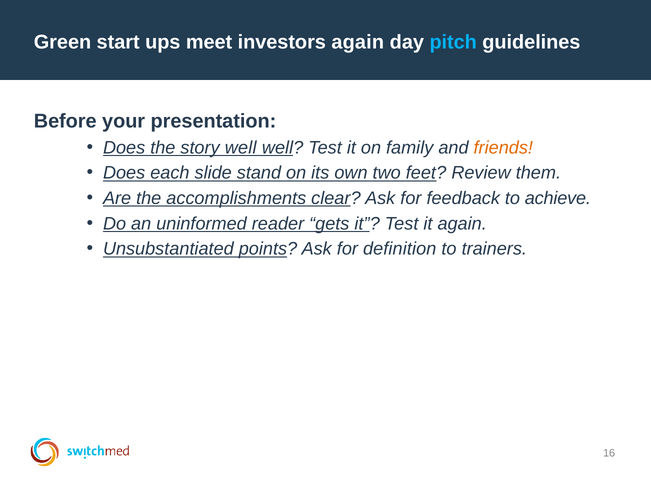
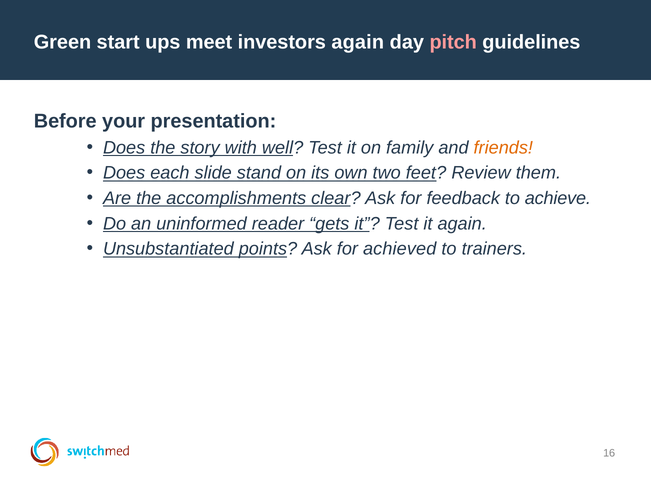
pitch colour: light blue -> pink (453, 42)
story well: well -> with (241, 148)
definition: definition -> achieved (400, 249)
